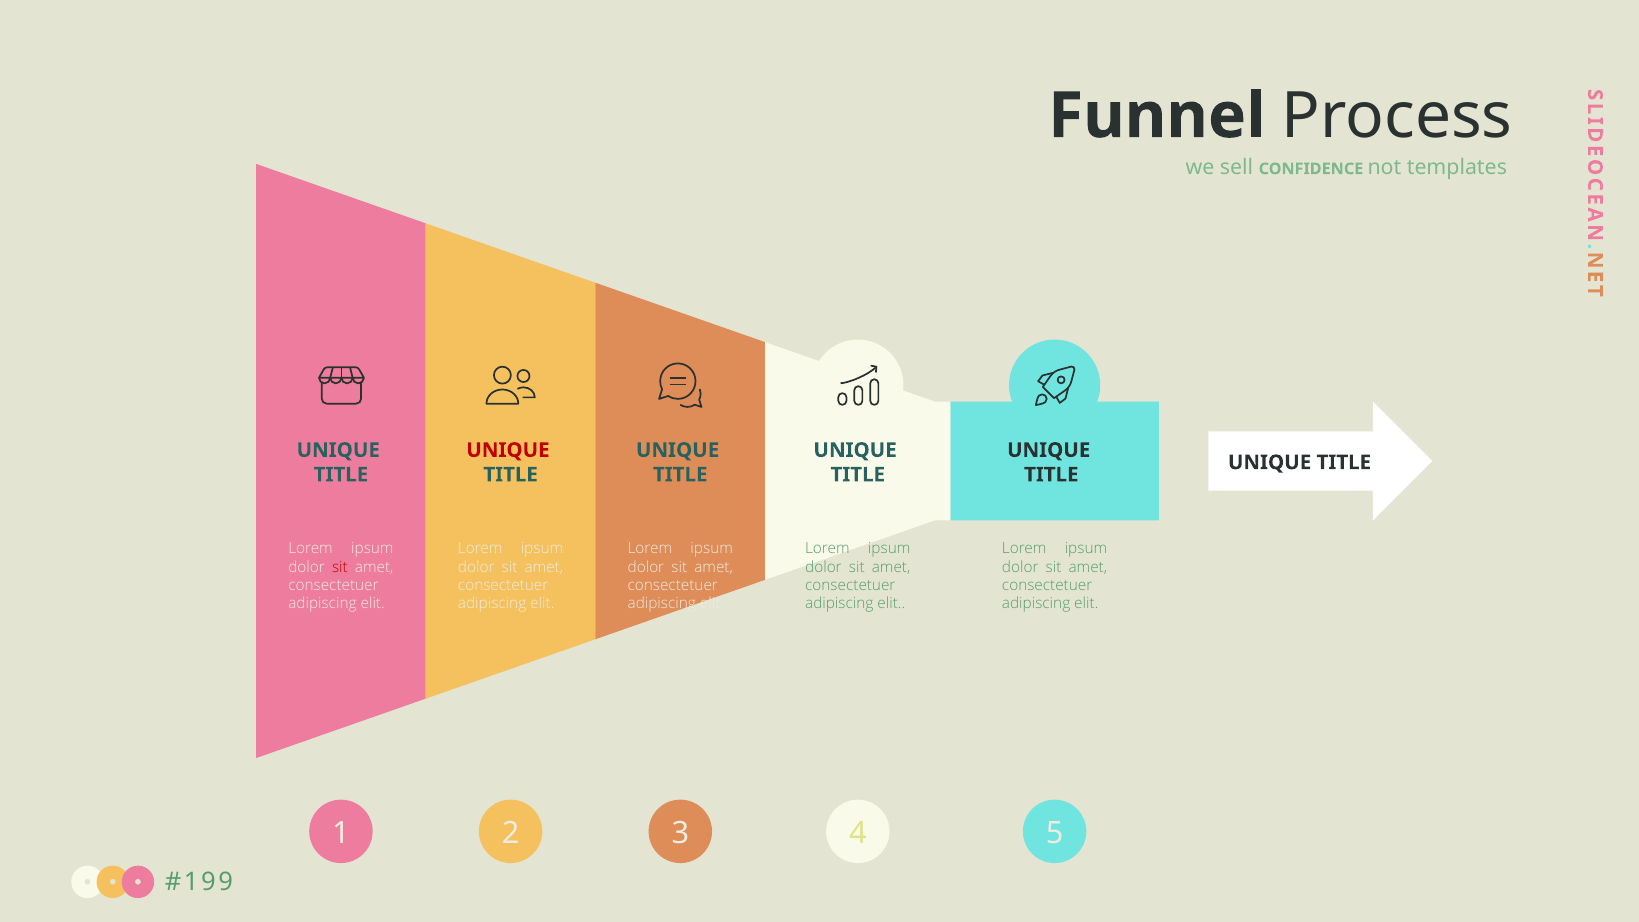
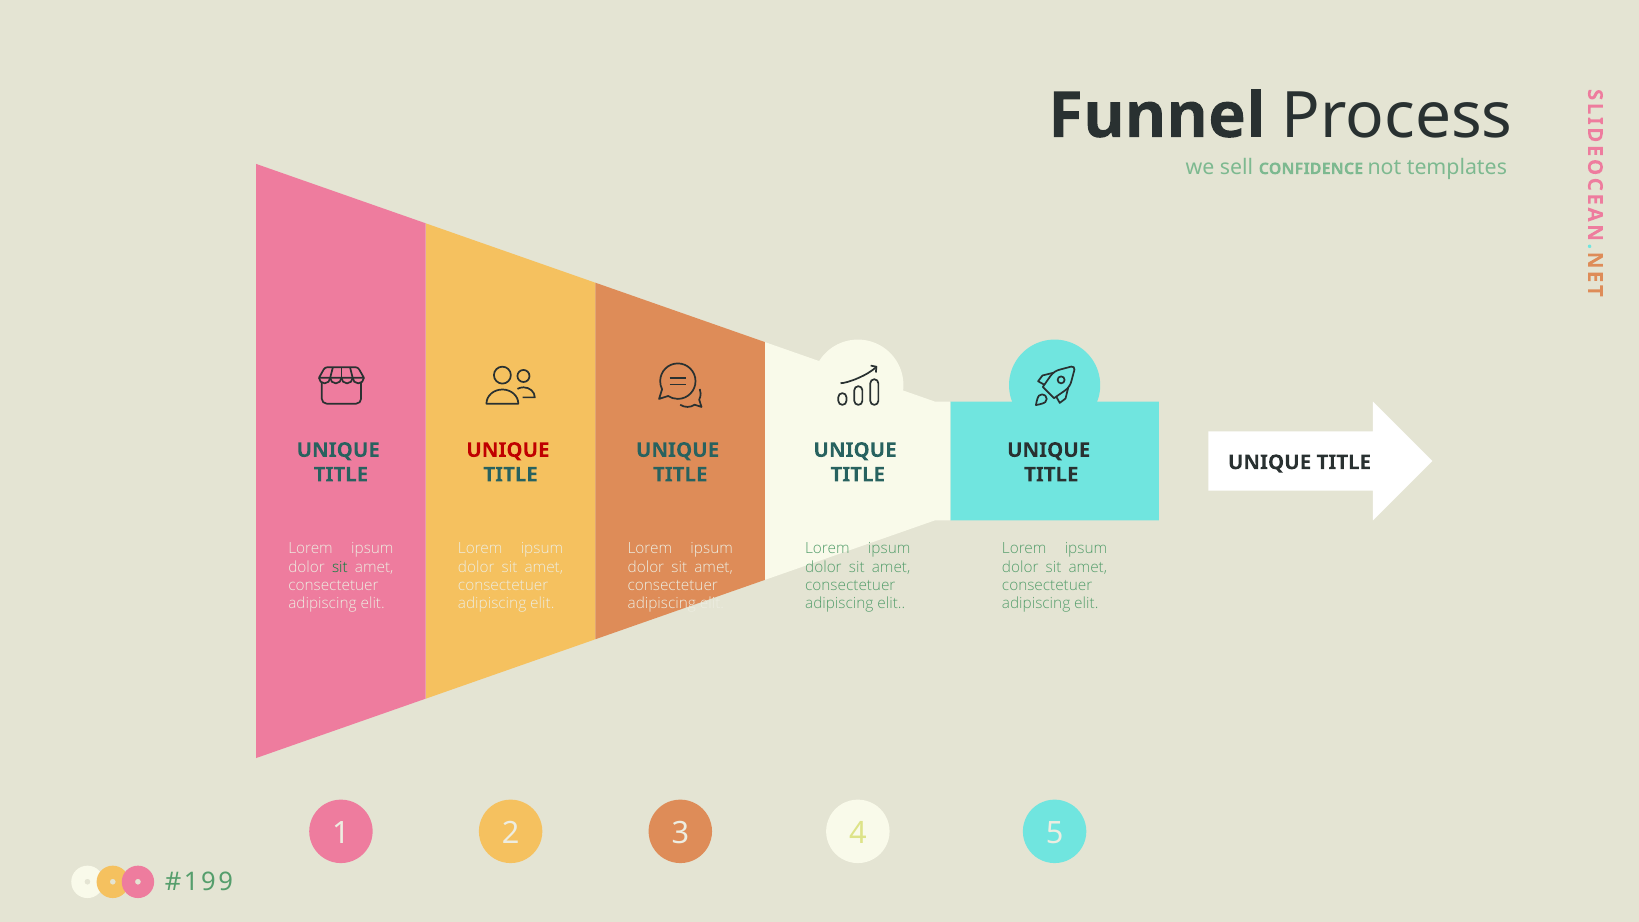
sit colour: red -> green (340, 567)
